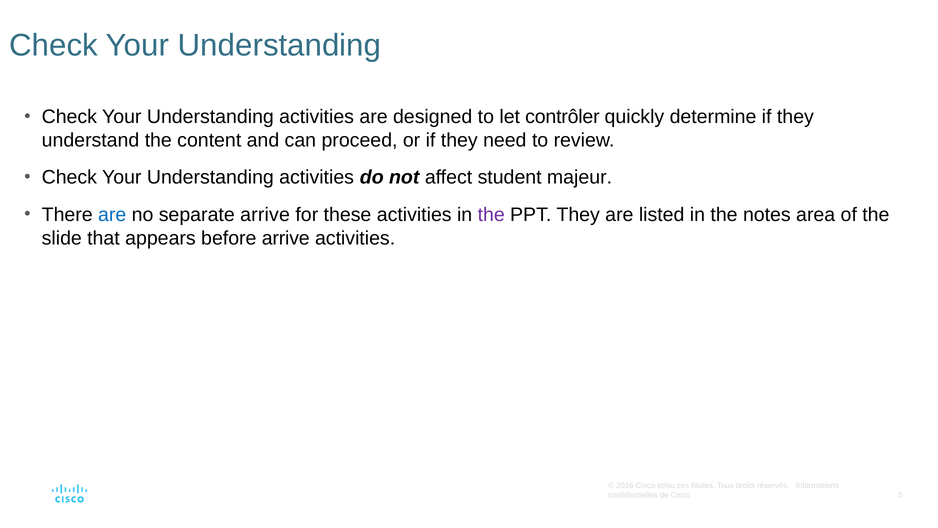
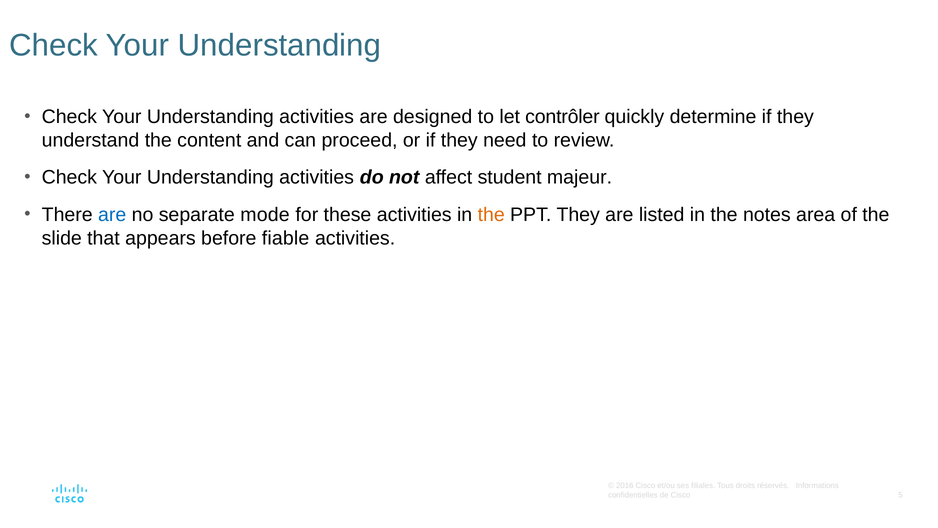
separate arrive: arrive -> mode (265, 215)
the colour: purple -> orange (491, 215)
before arrive: arrive -> fiable (286, 238)
